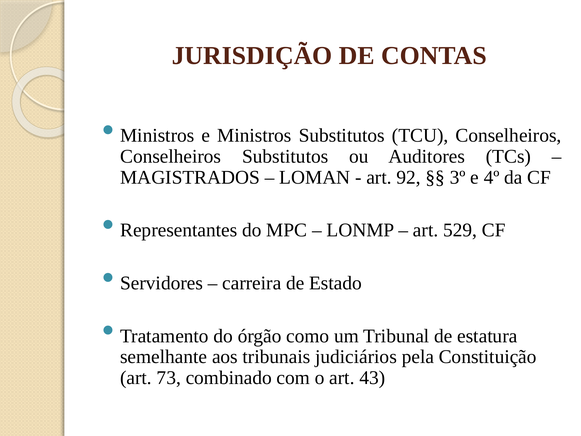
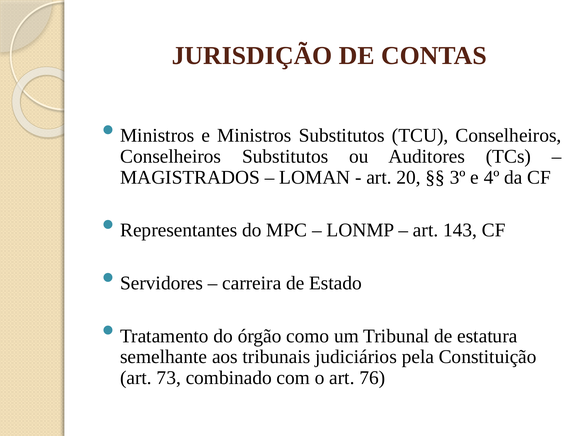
92: 92 -> 20 (409, 177)
529: 529 -> 143 (460, 230)
43: 43 -> 76 (372, 378)
